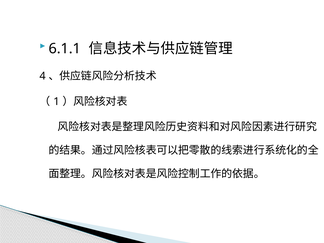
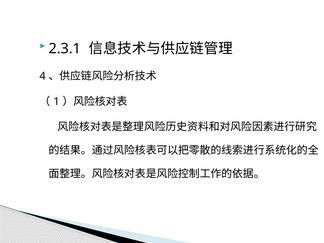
6.1.1: 6.1.1 -> 2.3.1 (65, 49)
